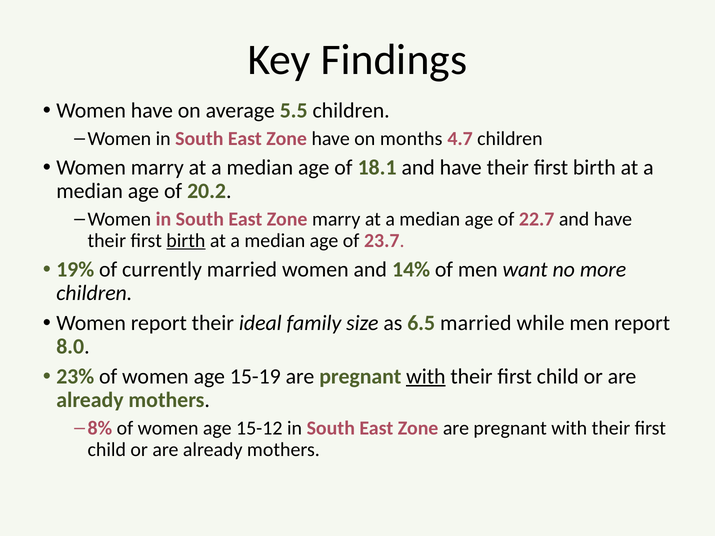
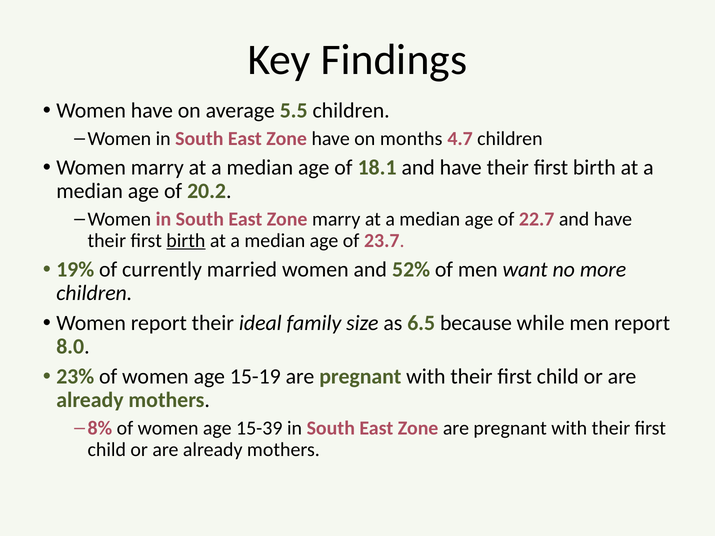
14%: 14% -> 52% (411, 270)
6.5 married: married -> because (476, 323)
with underline: present -> none (426, 377)
15-12: 15-12 -> 15-39 (259, 428)
